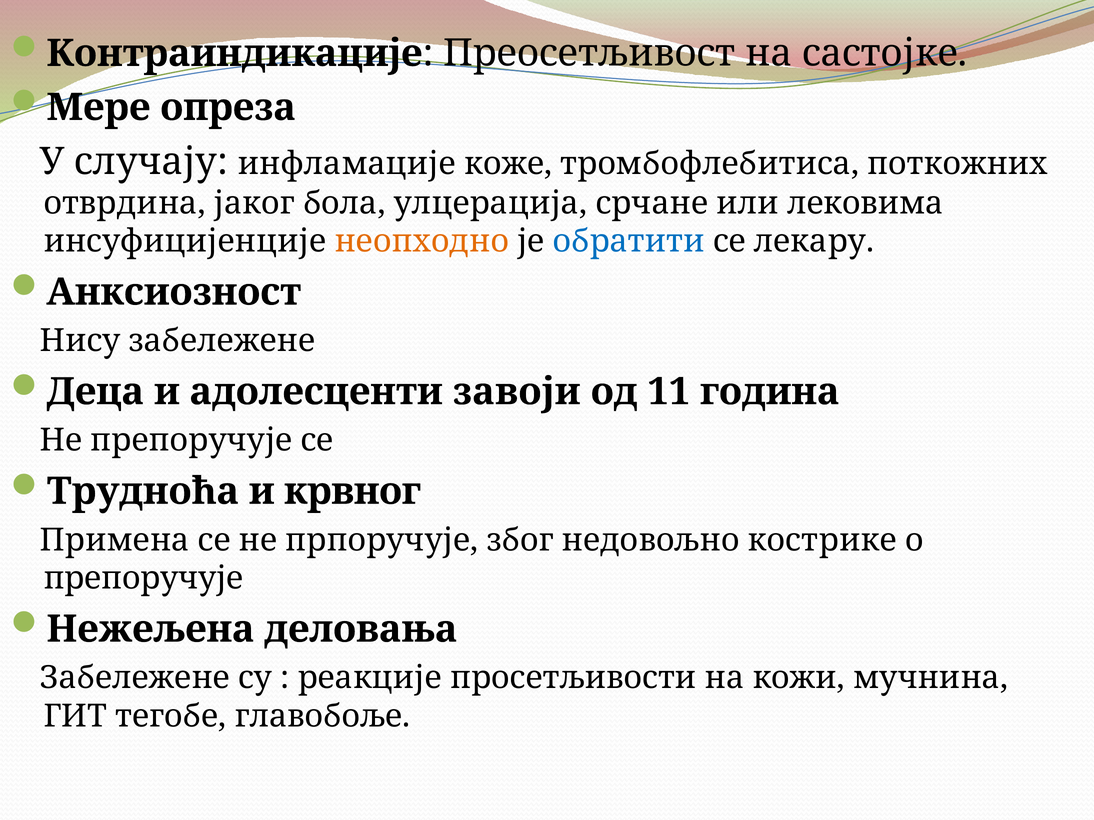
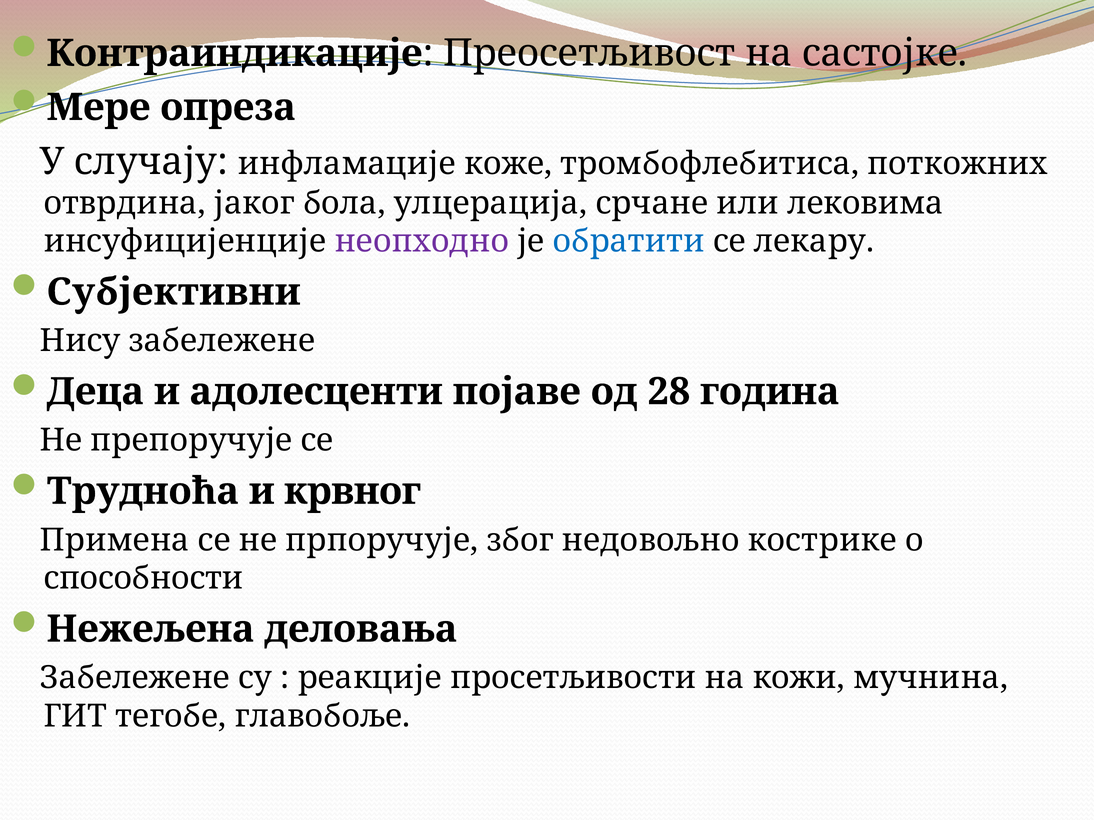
неопходно colour: orange -> purple (422, 241)
Анксиозност: Анксиозност -> Субјективни (174, 292)
завоји: завоји -> појаве (517, 392)
11: 11 -> 28 (669, 392)
препоручује: препоручује -> способности (143, 579)
